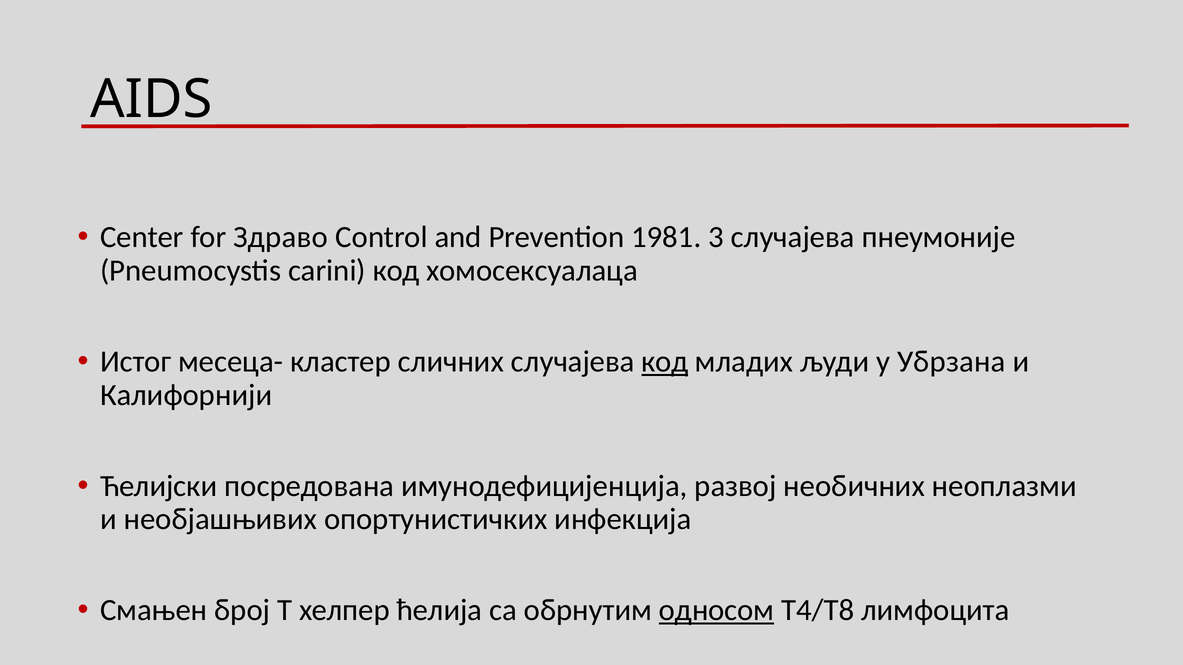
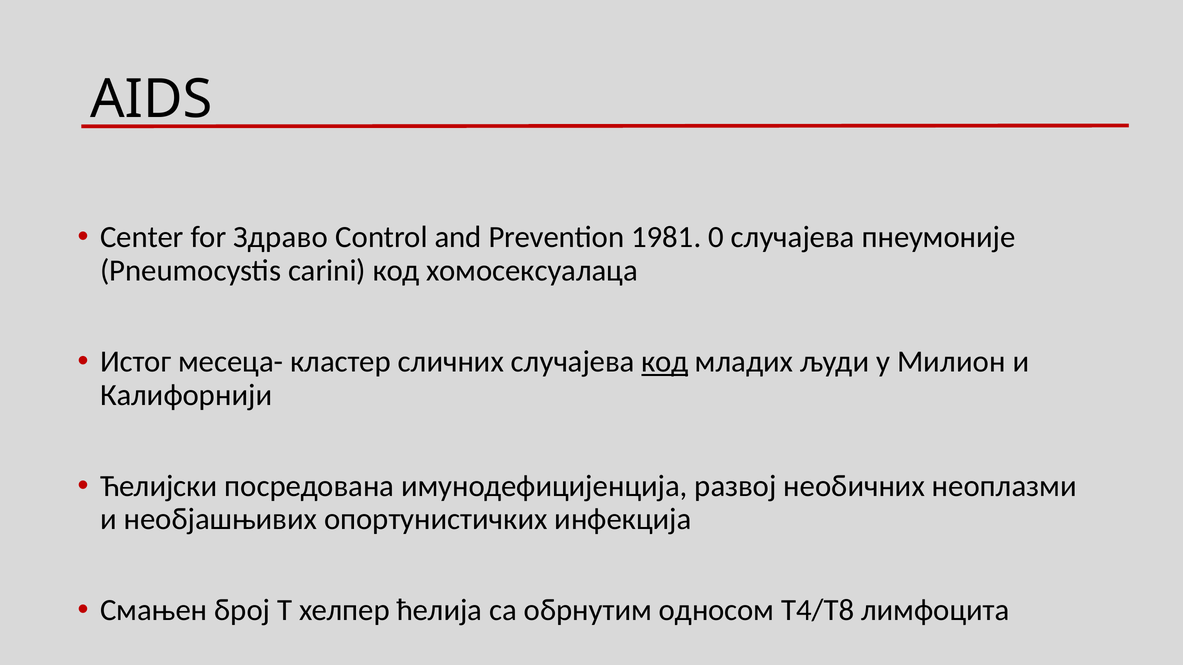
3: 3 -> 0 (716, 237)
Убрзана: Убрзана -> Милион (951, 362)
односом underline: present -> none (717, 611)
